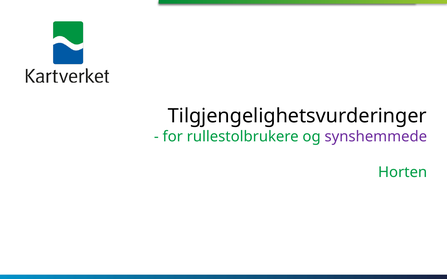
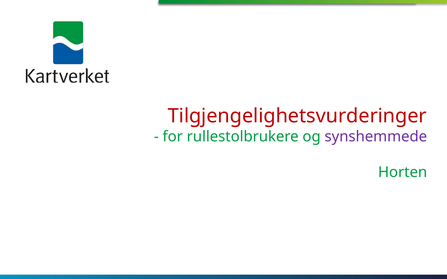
Tilgjengelighetsvurderinger colour: black -> red (297, 116)
